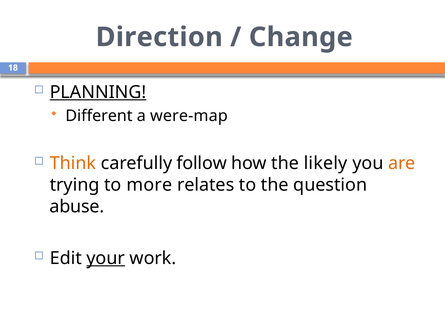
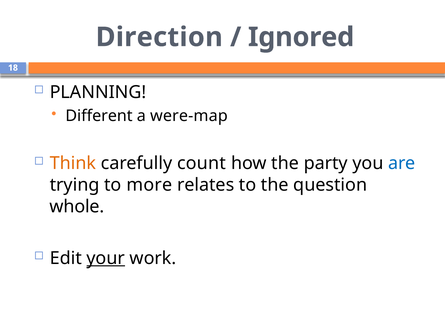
Change: Change -> Ignored (301, 37)
PLANNING underline: present -> none (98, 92)
follow: follow -> count (202, 163)
likely: likely -> party (326, 163)
are colour: orange -> blue (402, 163)
abuse: abuse -> whole (77, 206)
